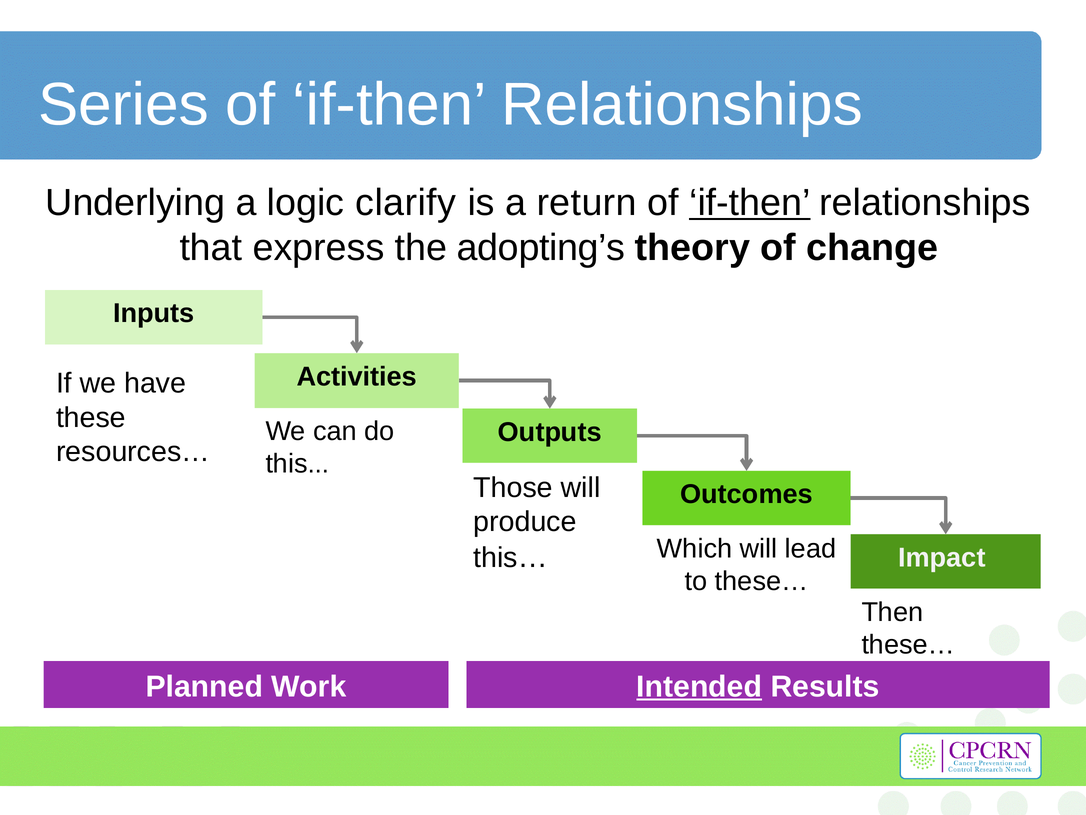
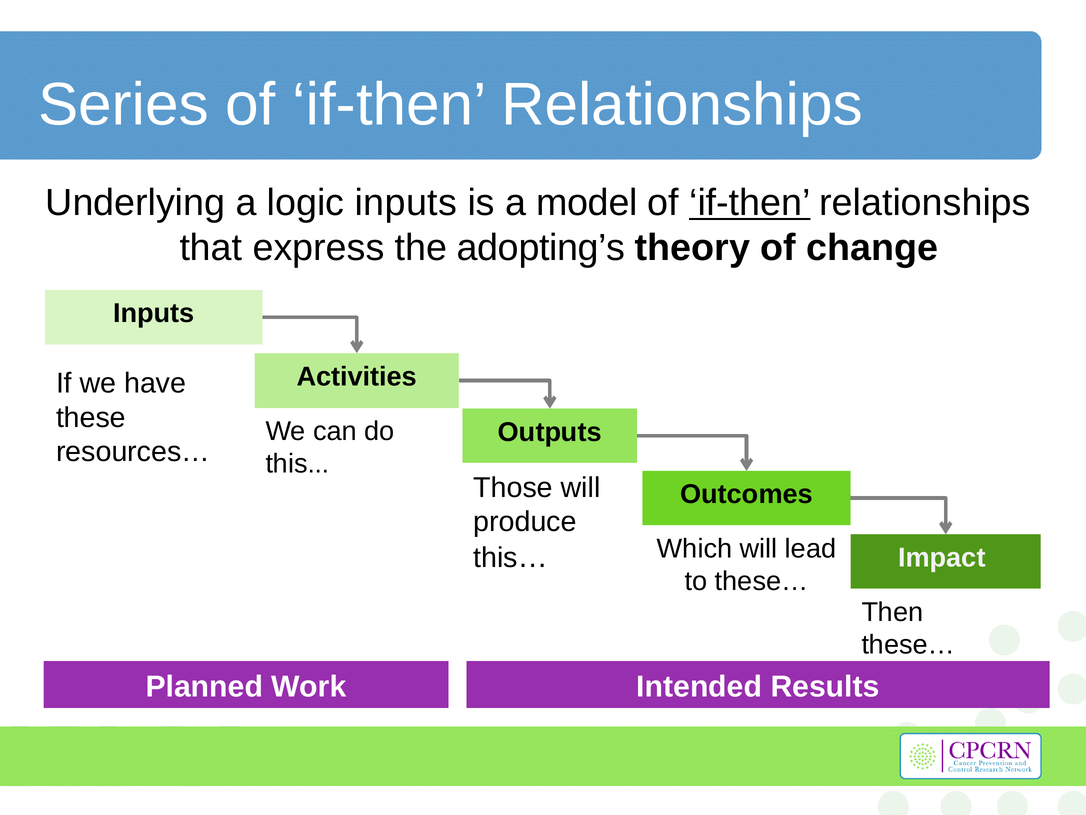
logic clarify: clarify -> inputs (406, 203)
return: return -> model (587, 203)
Intended underline: present -> none (699, 686)
